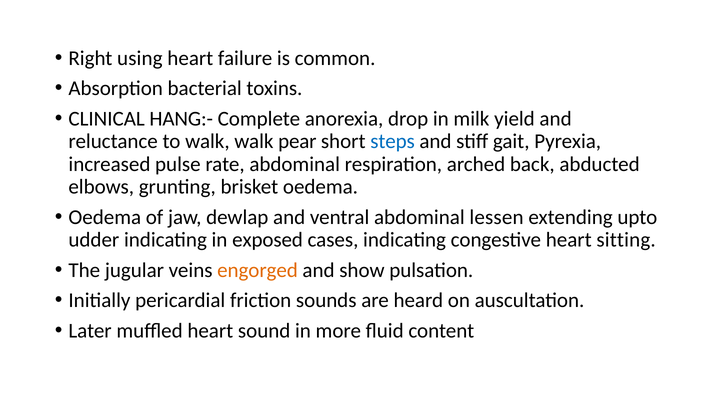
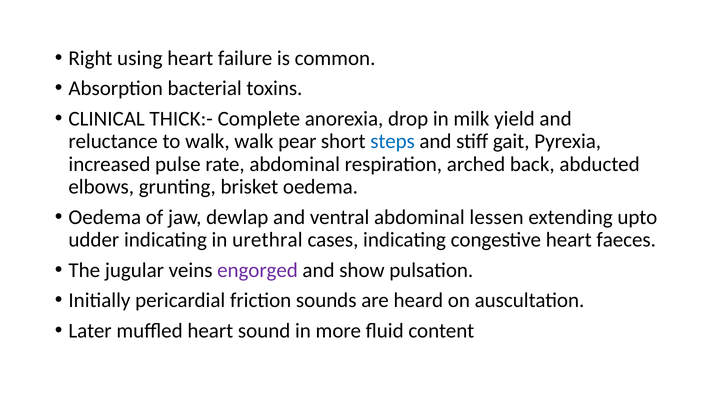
HANG:-: HANG:- -> THICK:- (181, 118)
exposed: exposed -> urethral (267, 240)
sitting: sitting -> faeces (626, 240)
engorged colour: orange -> purple (258, 270)
